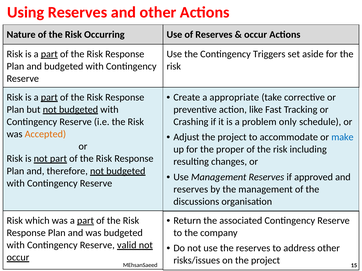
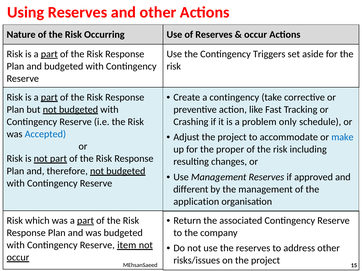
a appropriate: appropriate -> contingency (234, 97)
Accepted colour: orange -> blue (45, 134)
reserves: reserves -> different (191, 190)
discussions: discussions -> application (196, 202)
valid: valid -> item (127, 246)
